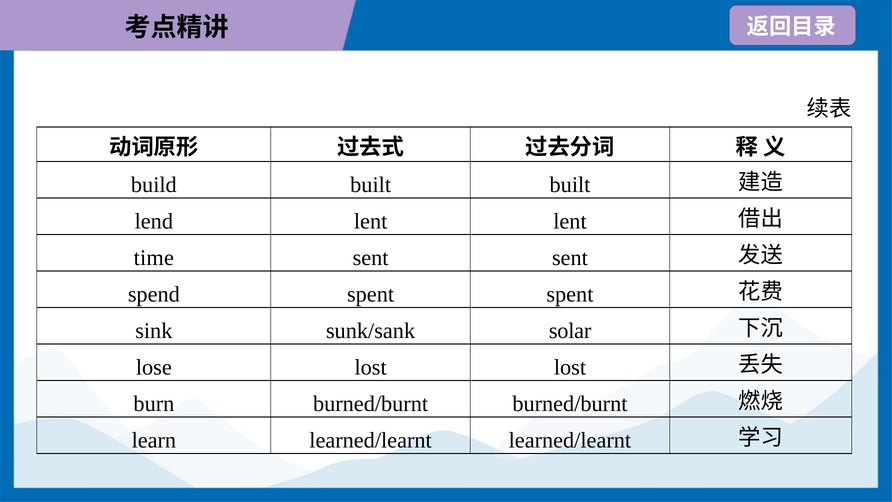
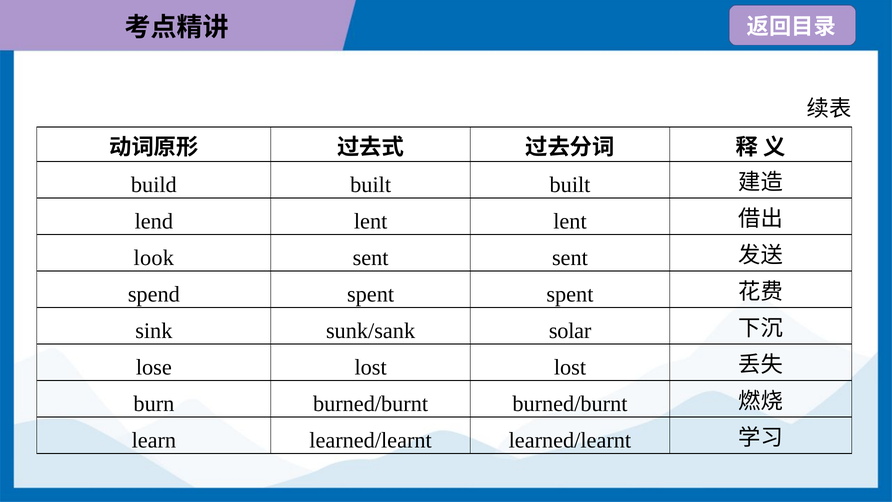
time: time -> look (154, 258)
